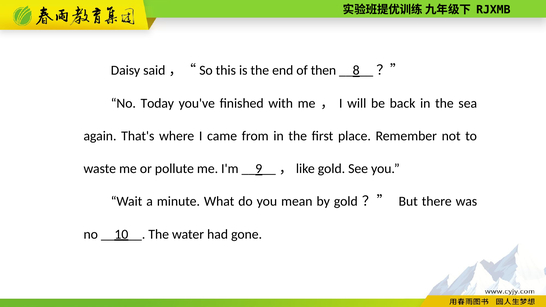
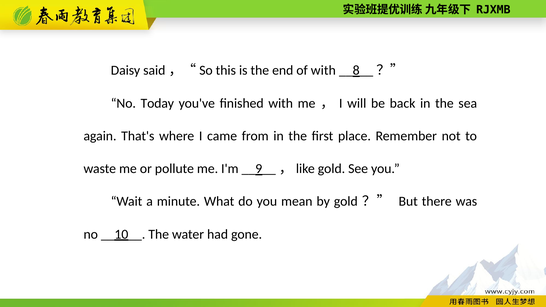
of then: then -> with (323, 70)
